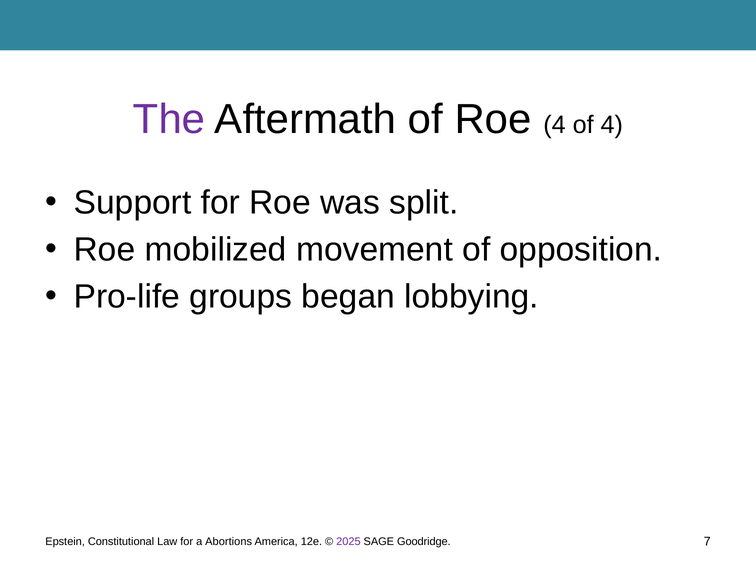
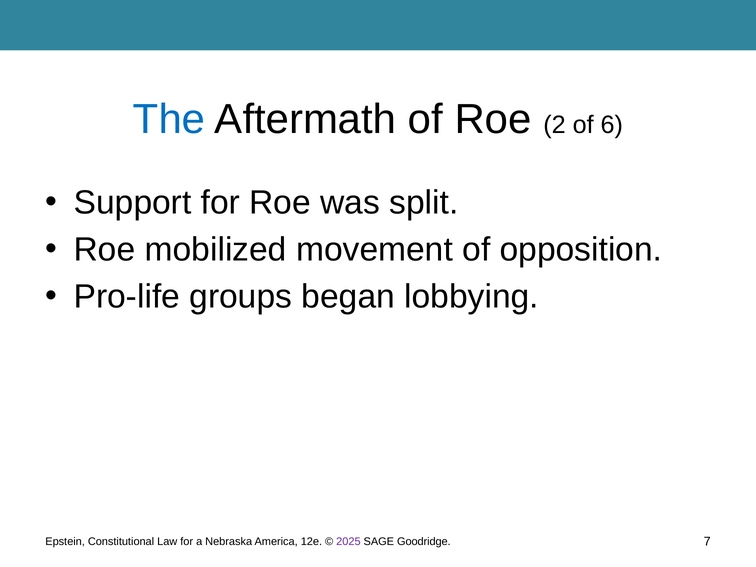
The colour: purple -> blue (169, 119)
Roe 4: 4 -> 2 (554, 125)
of 4: 4 -> 6 (612, 125)
Abortions: Abortions -> Nebraska (229, 541)
